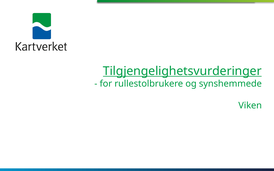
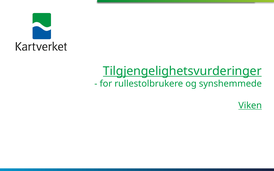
Viken underline: none -> present (250, 106)
